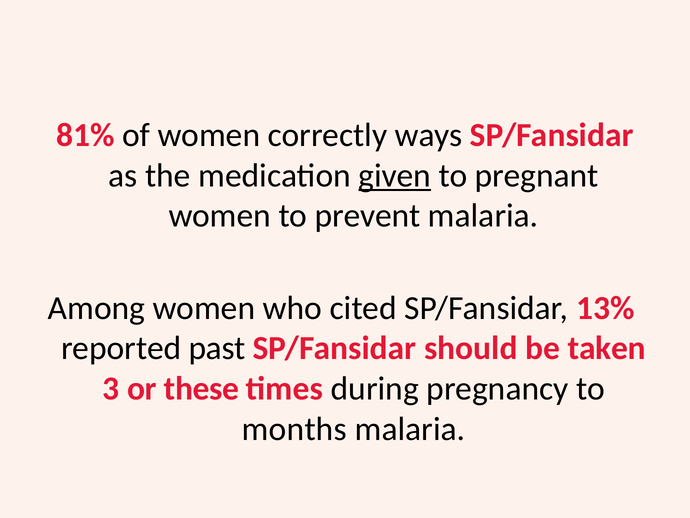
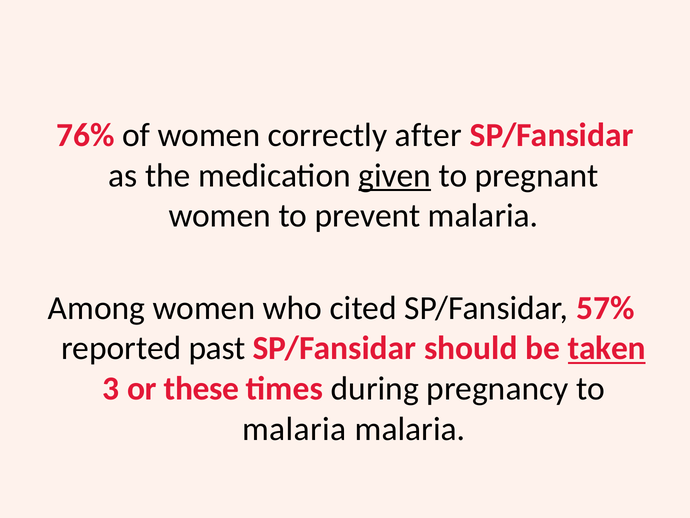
81%: 81% -> 76% (85, 135)
ways: ways -> after (428, 135)
13%: 13% -> 57% (605, 308)
taken underline: none -> present (607, 348)
months: months -> malaria (294, 429)
